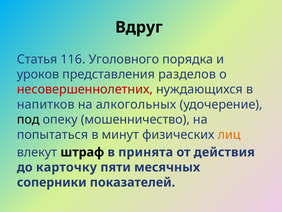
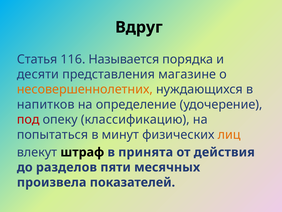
Уголовного: Уголовного -> Называется (124, 59)
уроков: уроков -> десяти (38, 74)
разделов: разделов -> магазине (187, 74)
несовершеннолетних colour: red -> orange (85, 89)
алкогольных: алкогольных -> определение (136, 104)
под colour: black -> red (28, 119)
мошенничество: мошенничество -> классификацию (135, 119)
карточку: карточку -> разделов (66, 167)
соперники: соперники -> произвела (52, 182)
